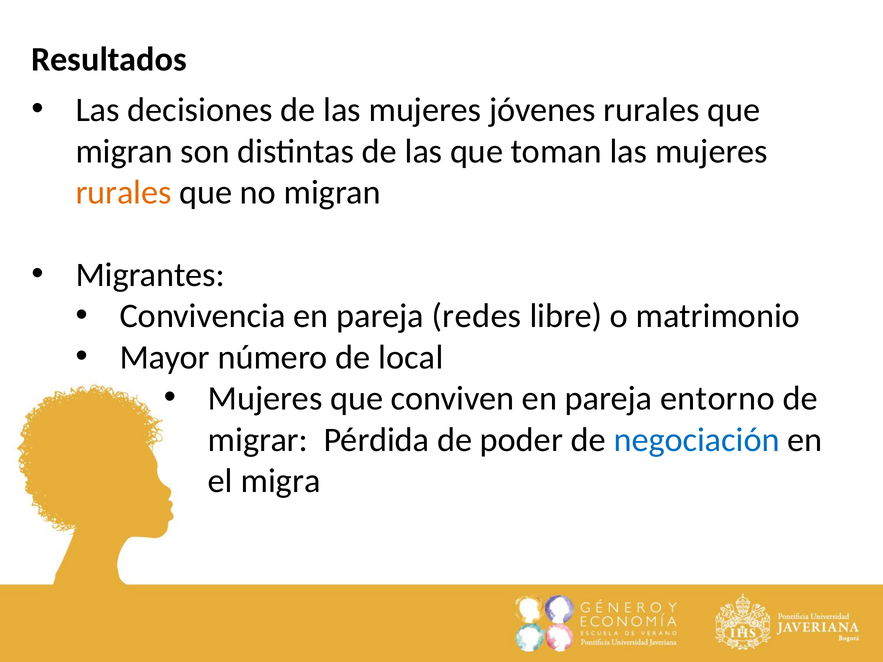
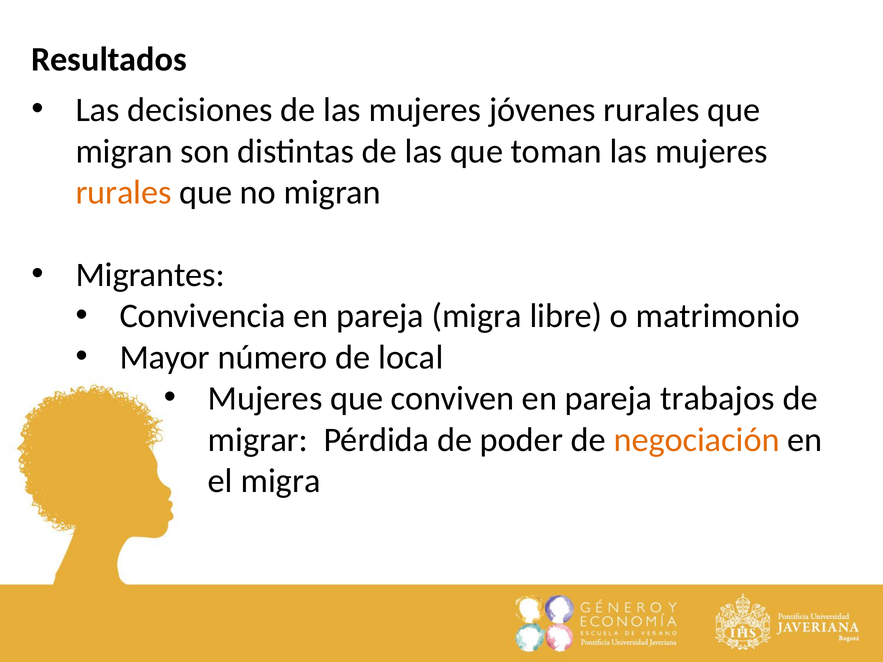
pareja redes: redes -> migra (477, 316)
entorno: entorno -> trabajos (717, 399)
negociación colour: blue -> orange (697, 440)
